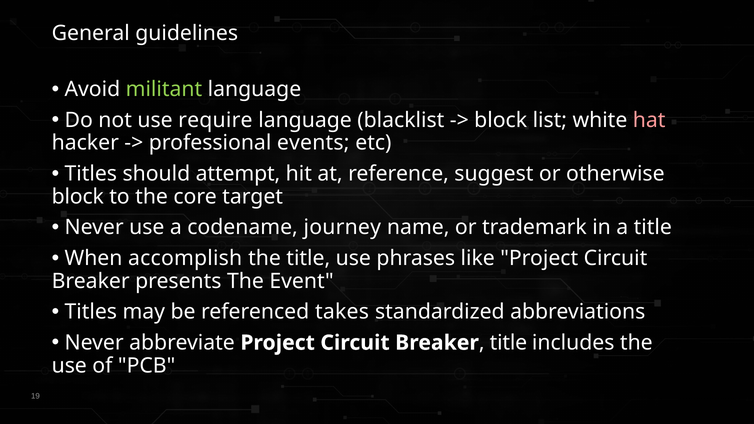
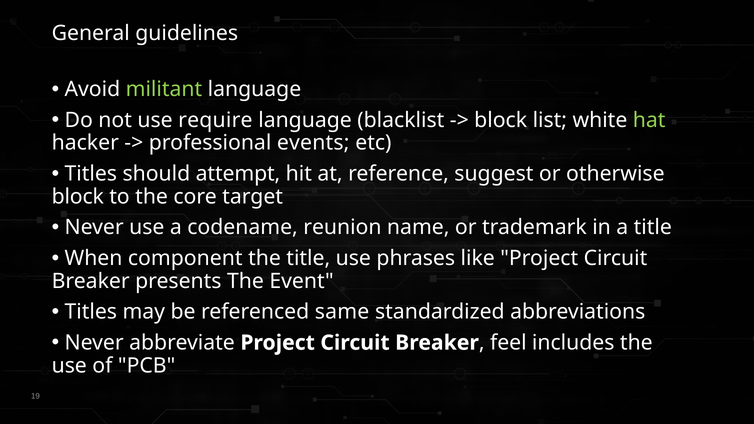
hat colour: pink -> light green (649, 120)
journey: journey -> reunion (342, 228)
accomplish: accomplish -> component (185, 258)
takes: takes -> same (342, 312)
title: title -> feel (508, 343)
